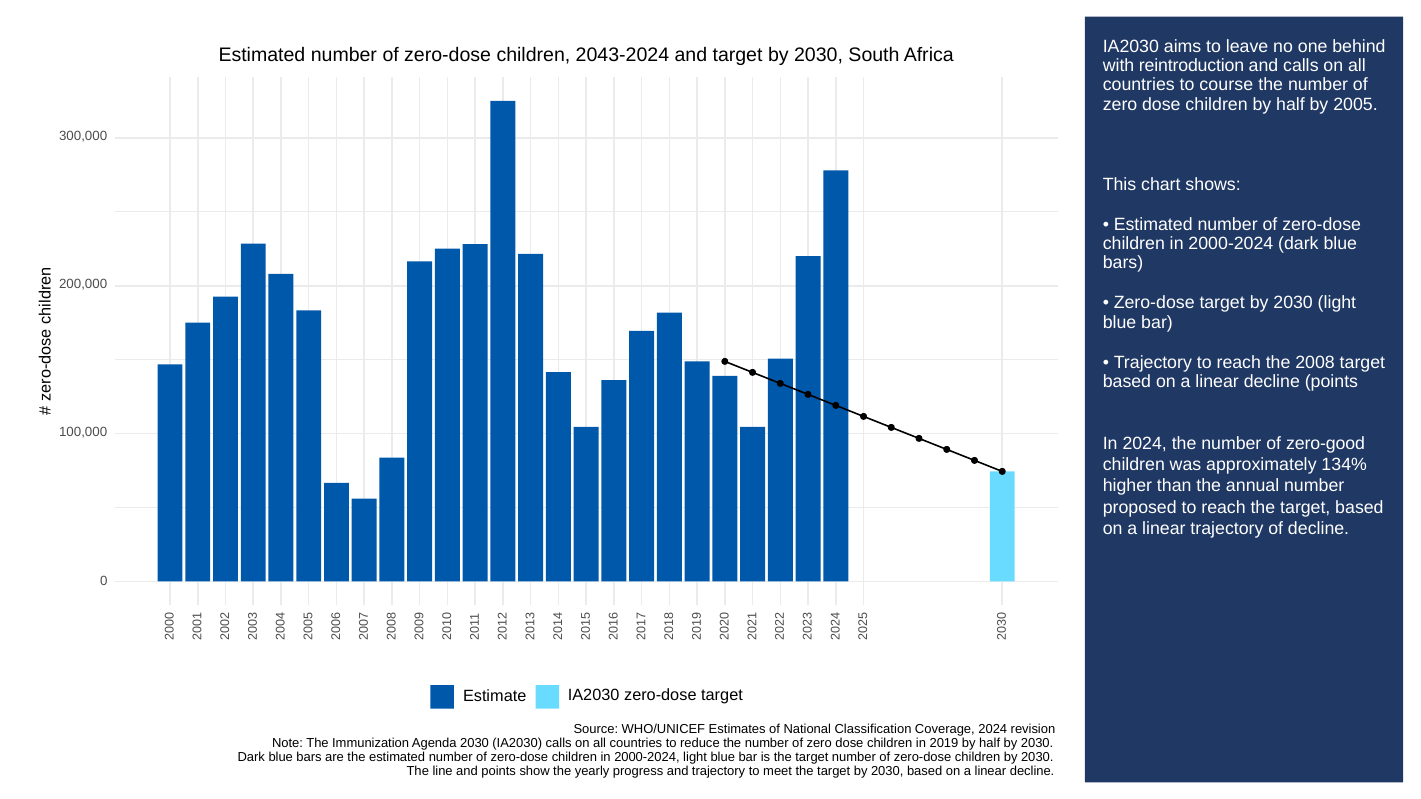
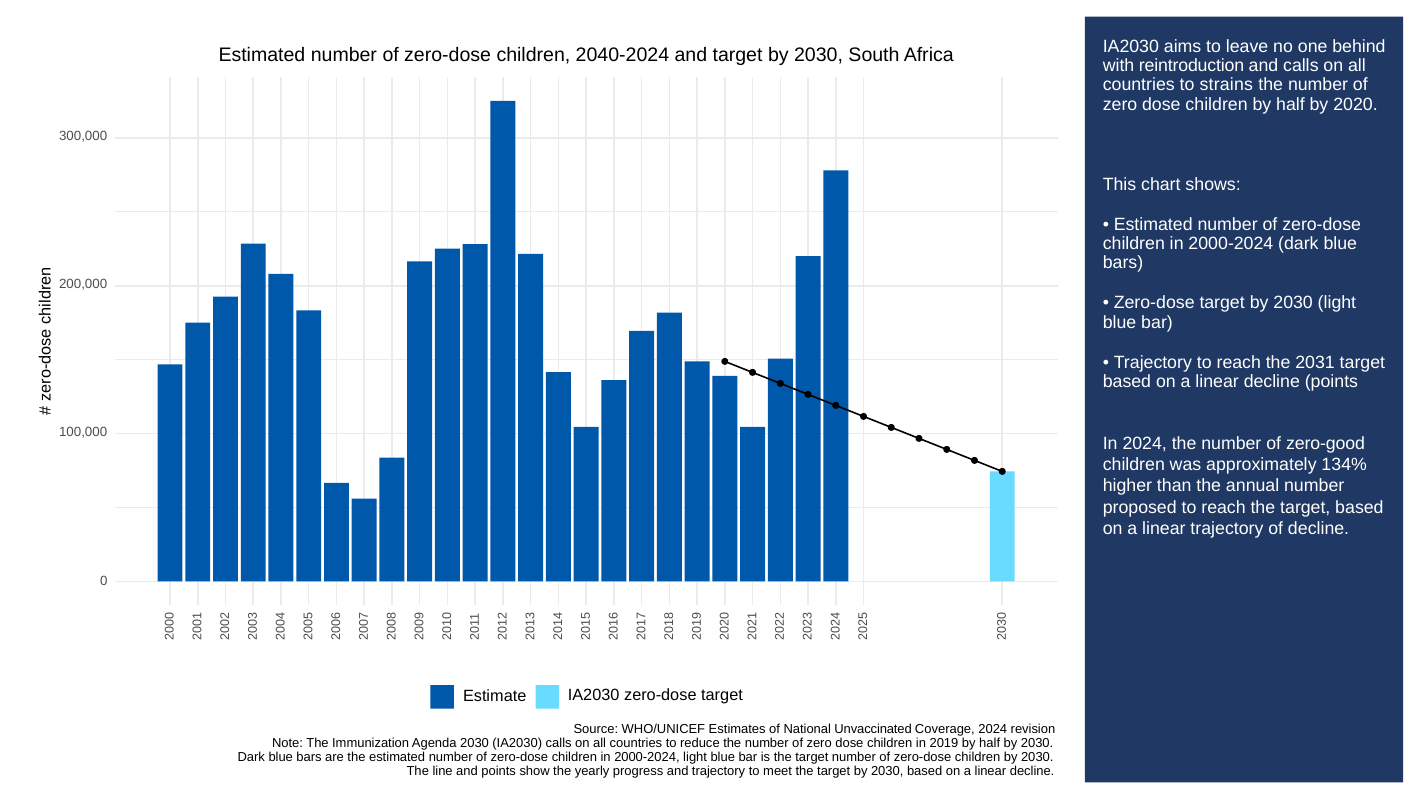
2043-2024: 2043-2024 -> 2040-2024 (622, 55)
course: course -> strains (1226, 85)
2005: 2005 -> 2020 (1356, 104)
2008: 2008 -> 2031 (1315, 363)
Classification: Classification -> Unvaccinated (873, 729)
